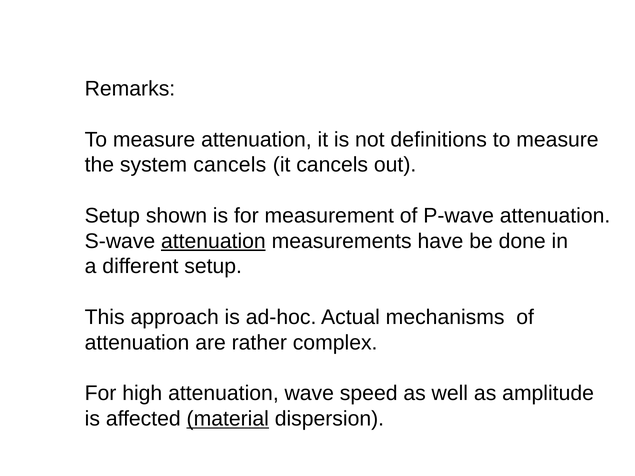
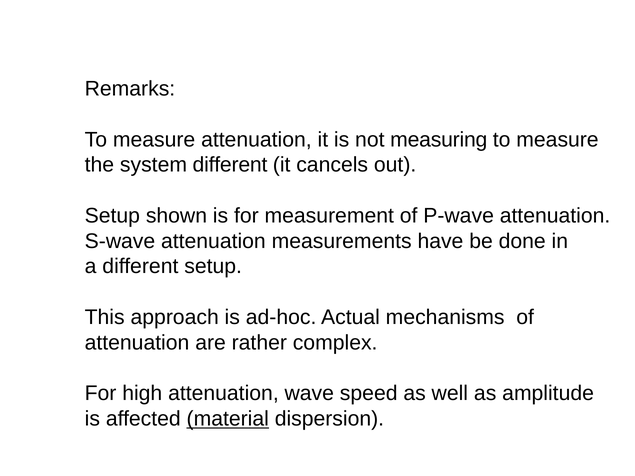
definitions: definitions -> measuring (439, 140)
system cancels: cancels -> different (230, 165)
attenuation underline: present -> none (213, 241)
